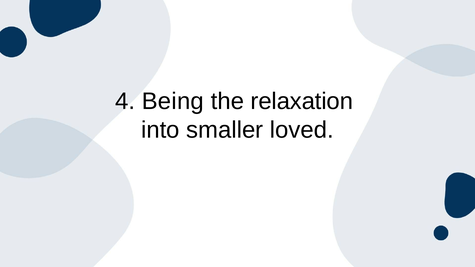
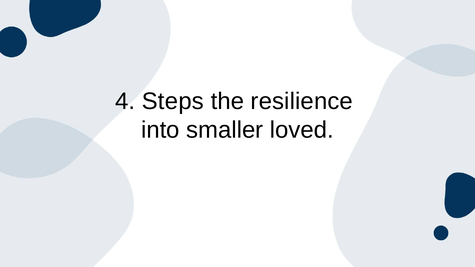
Being: Being -> Steps (173, 101)
relaxation: relaxation -> resilience (302, 101)
